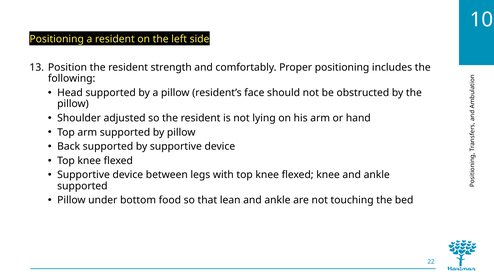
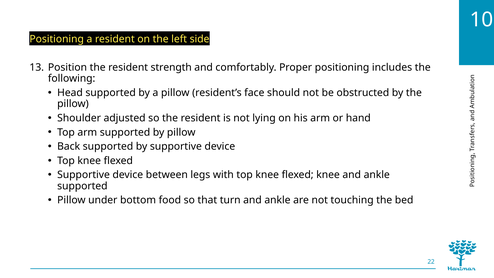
lean: lean -> turn (230, 200)
